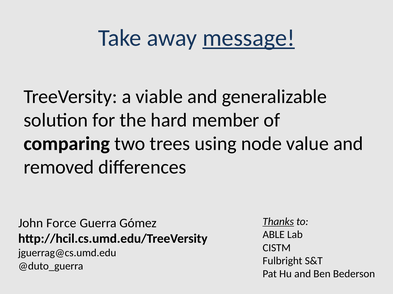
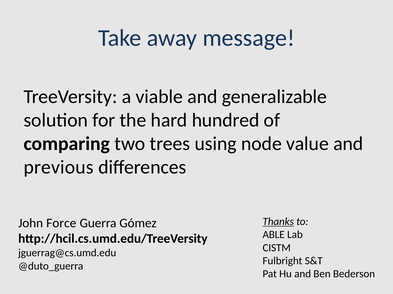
message underline: present -> none (249, 38)
member: member -> hundred (226, 121)
removed: removed -> previous (59, 168)
